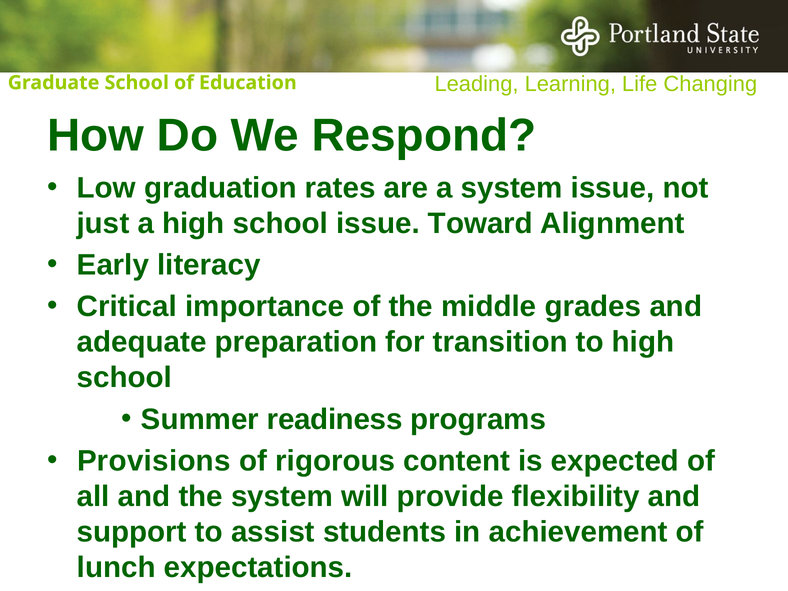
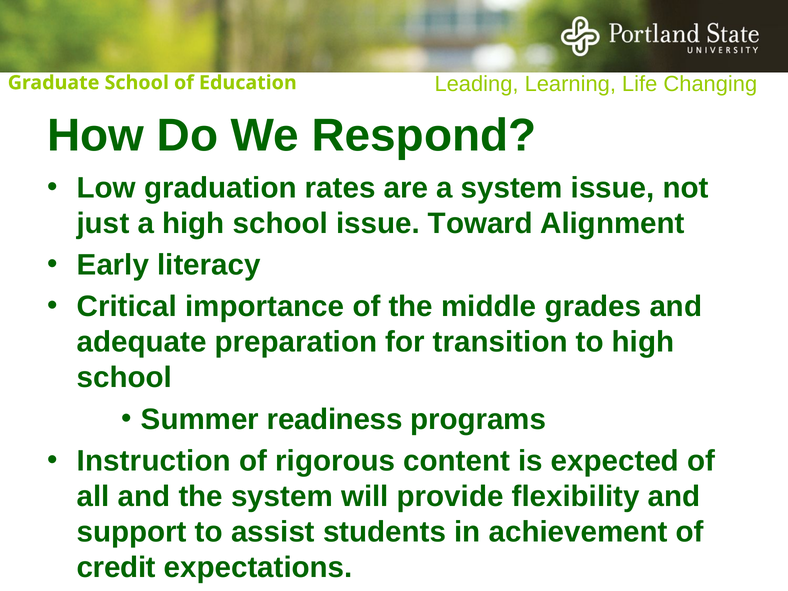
Provisions: Provisions -> Instruction (154, 461)
lunch: lunch -> credit (116, 567)
